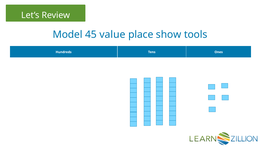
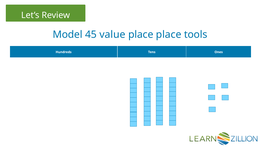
place show: show -> place (169, 35)
